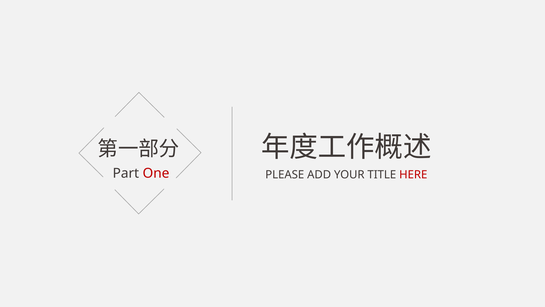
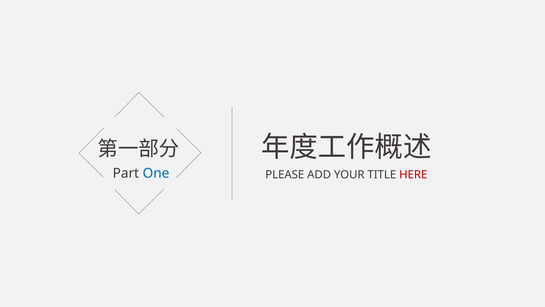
One colour: red -> blue (156, 173)
